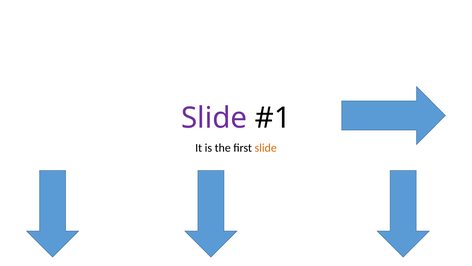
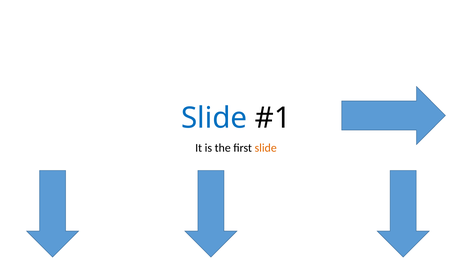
Slide colour: purple -> blue (214, 118)
